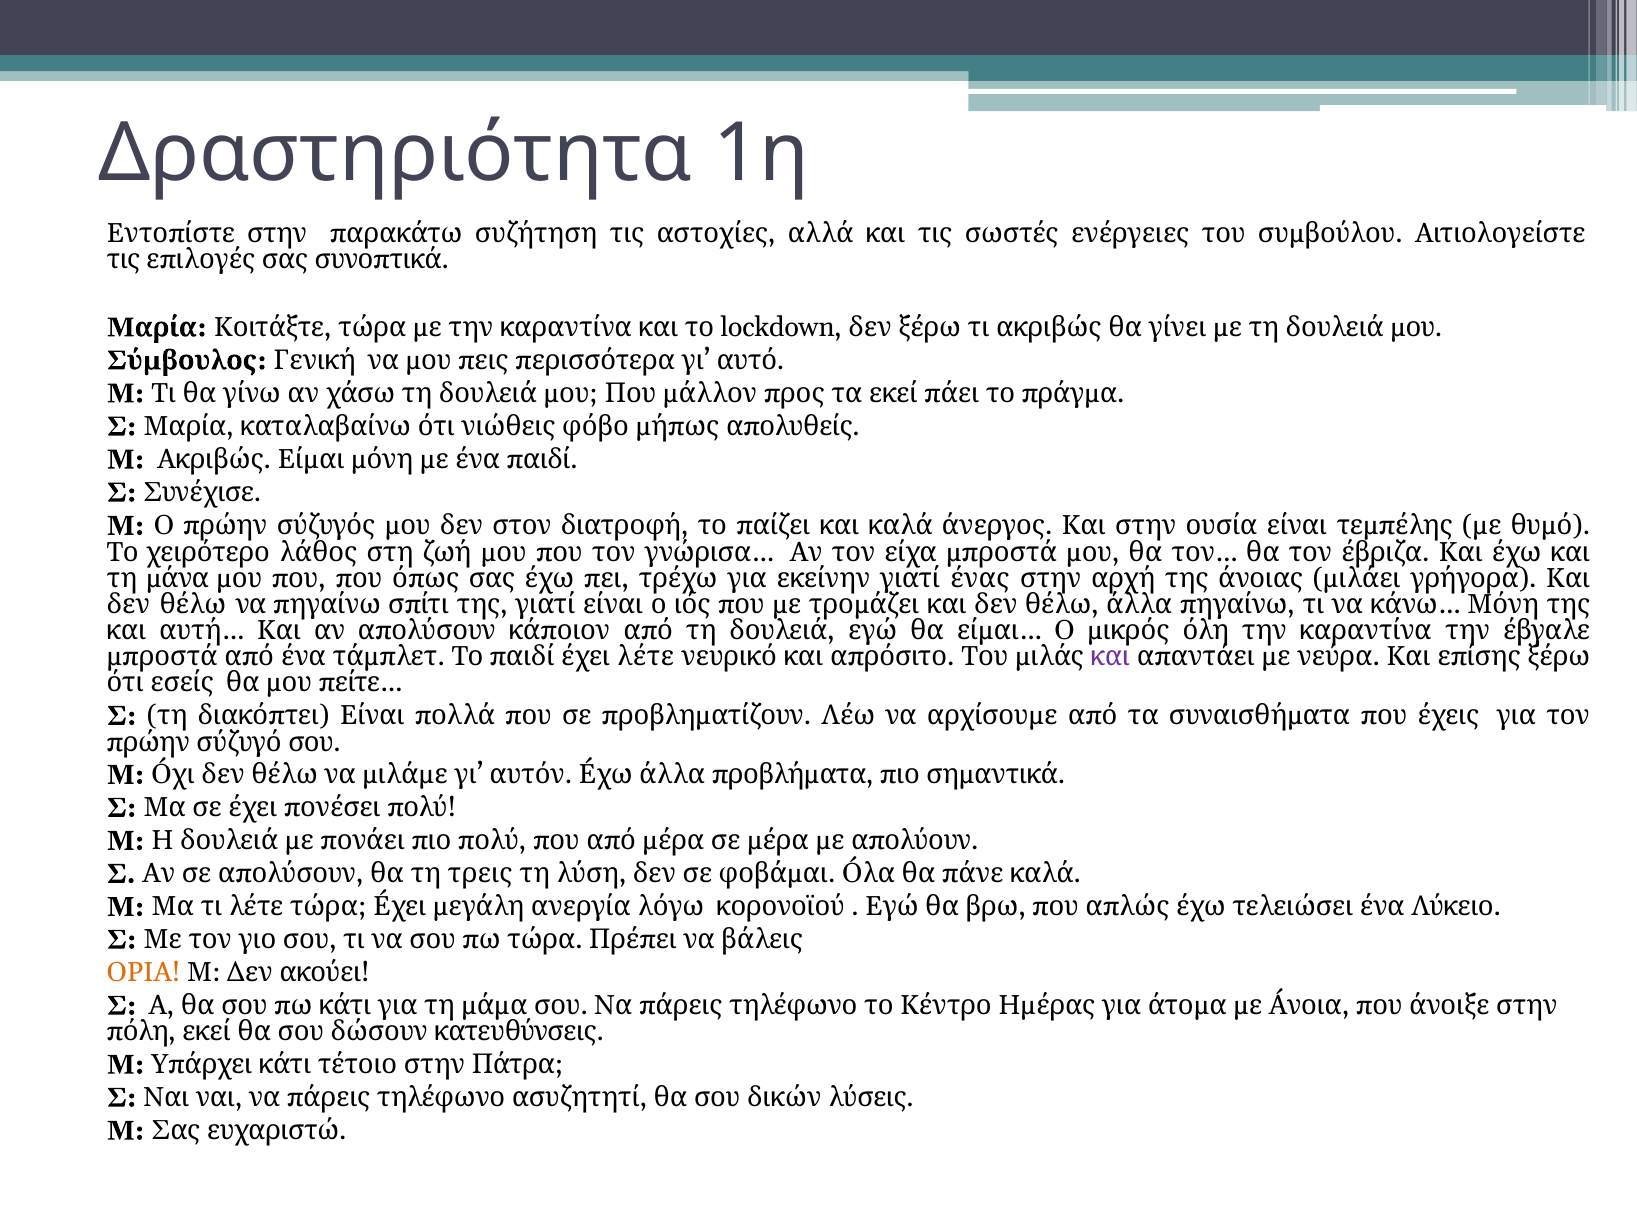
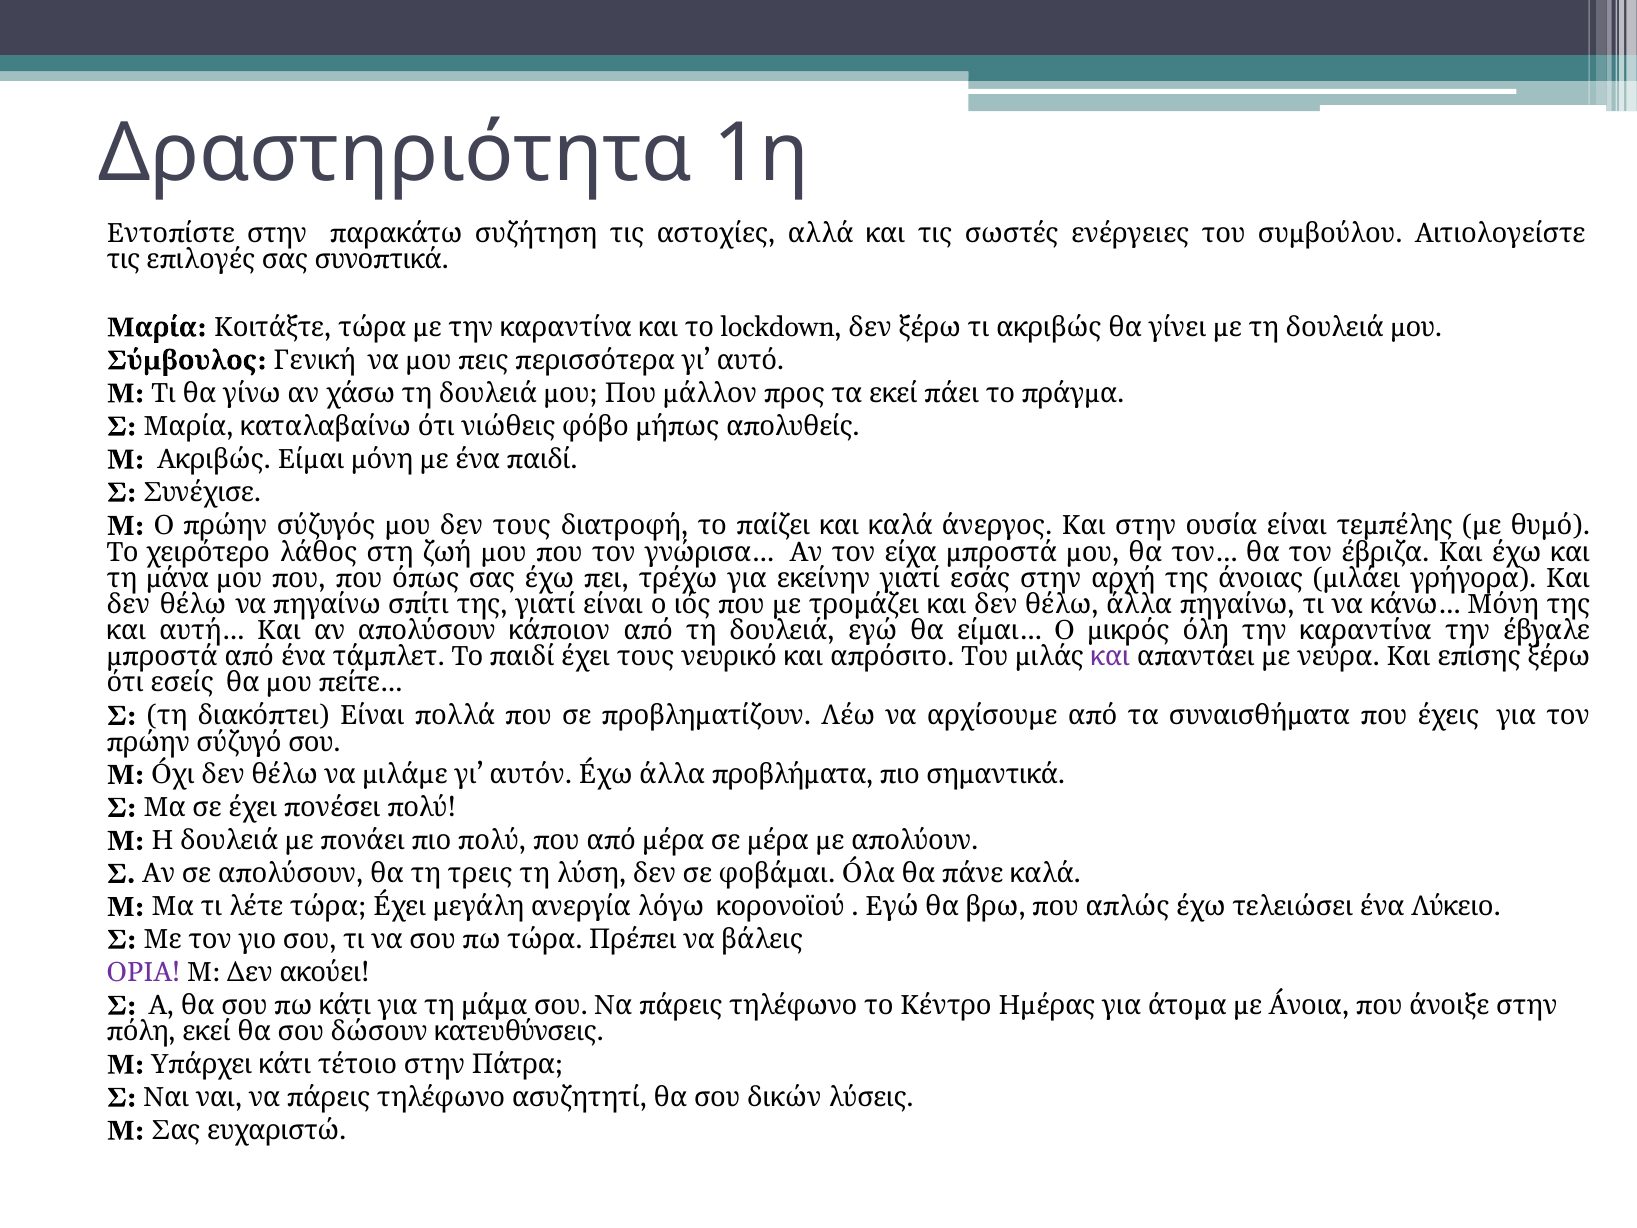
δεν στον: στον -> τους (522, 526)
ένας: ένας -> εσάς (980, 578)
έχει λέτε: λέτε -> τους (646, 657)
ΟΡΙΑ colour: orange -> purple (144, 972)
